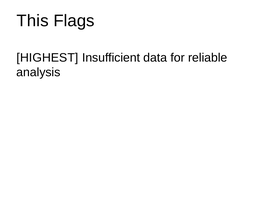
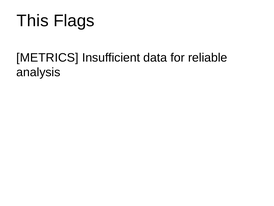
HIGHEST: HIGHEST -> METRICS (47, 57)
